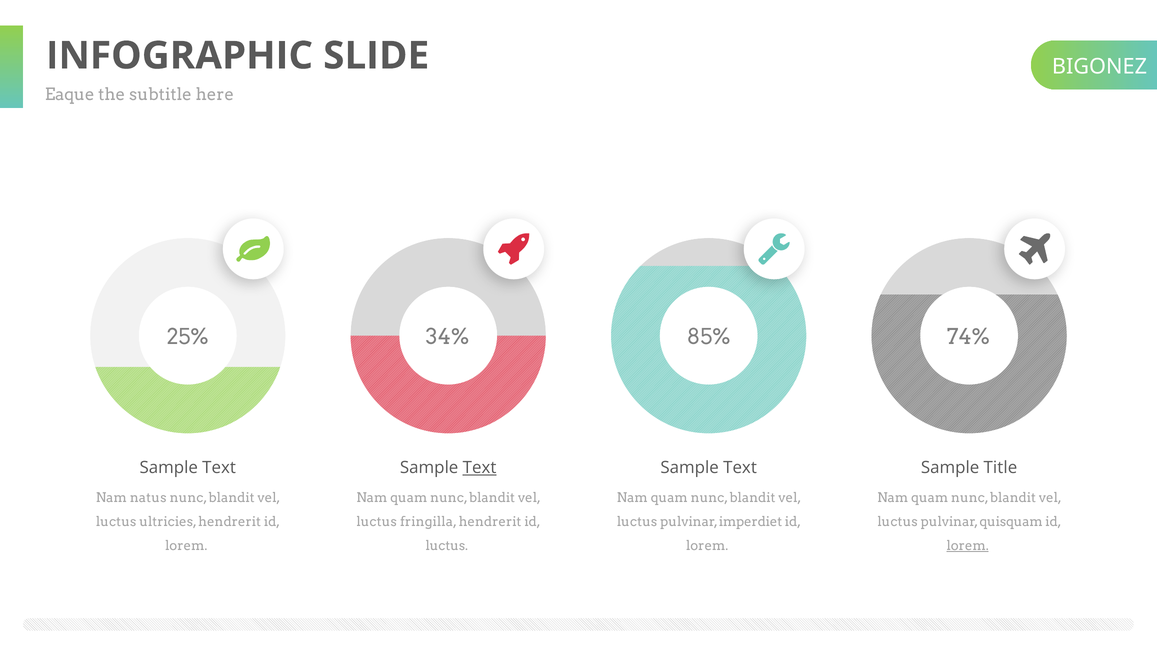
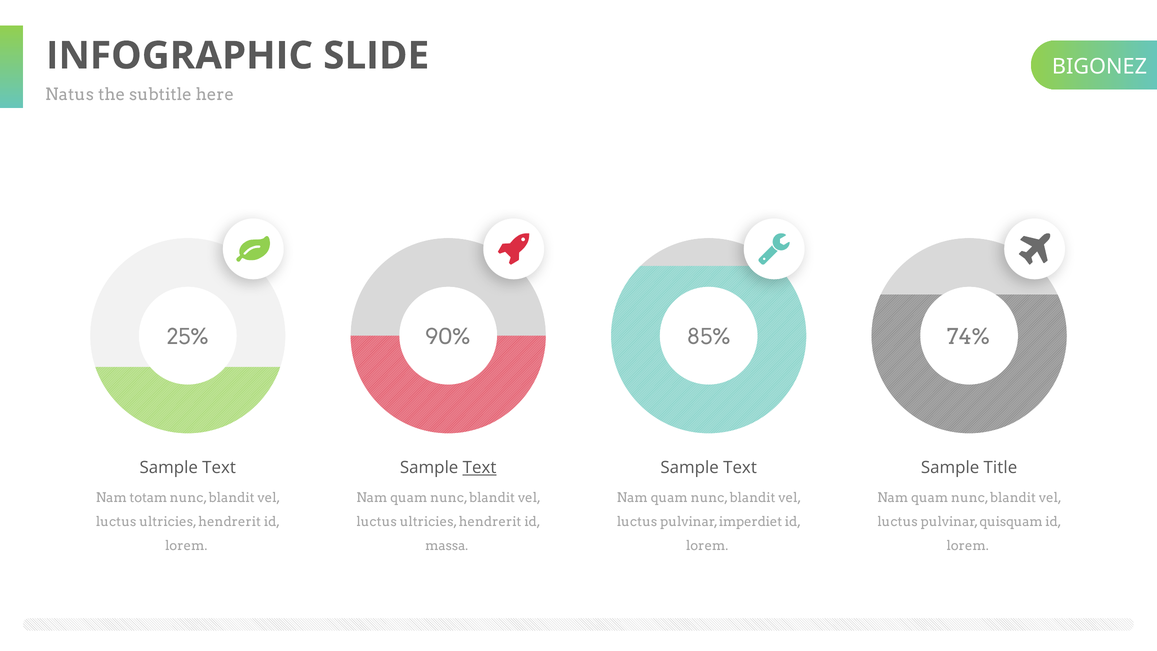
Eaque: Eaque -> Natus (70, 94)
34%: 34% -> 90% (448, 337)
natus: natus -> totam (148, 498)
fringilla: fringilla -> ultricies (429, 522)
luctus: luctus -> massa (447, 546)
lorem underline: present -> none (968, 546)
